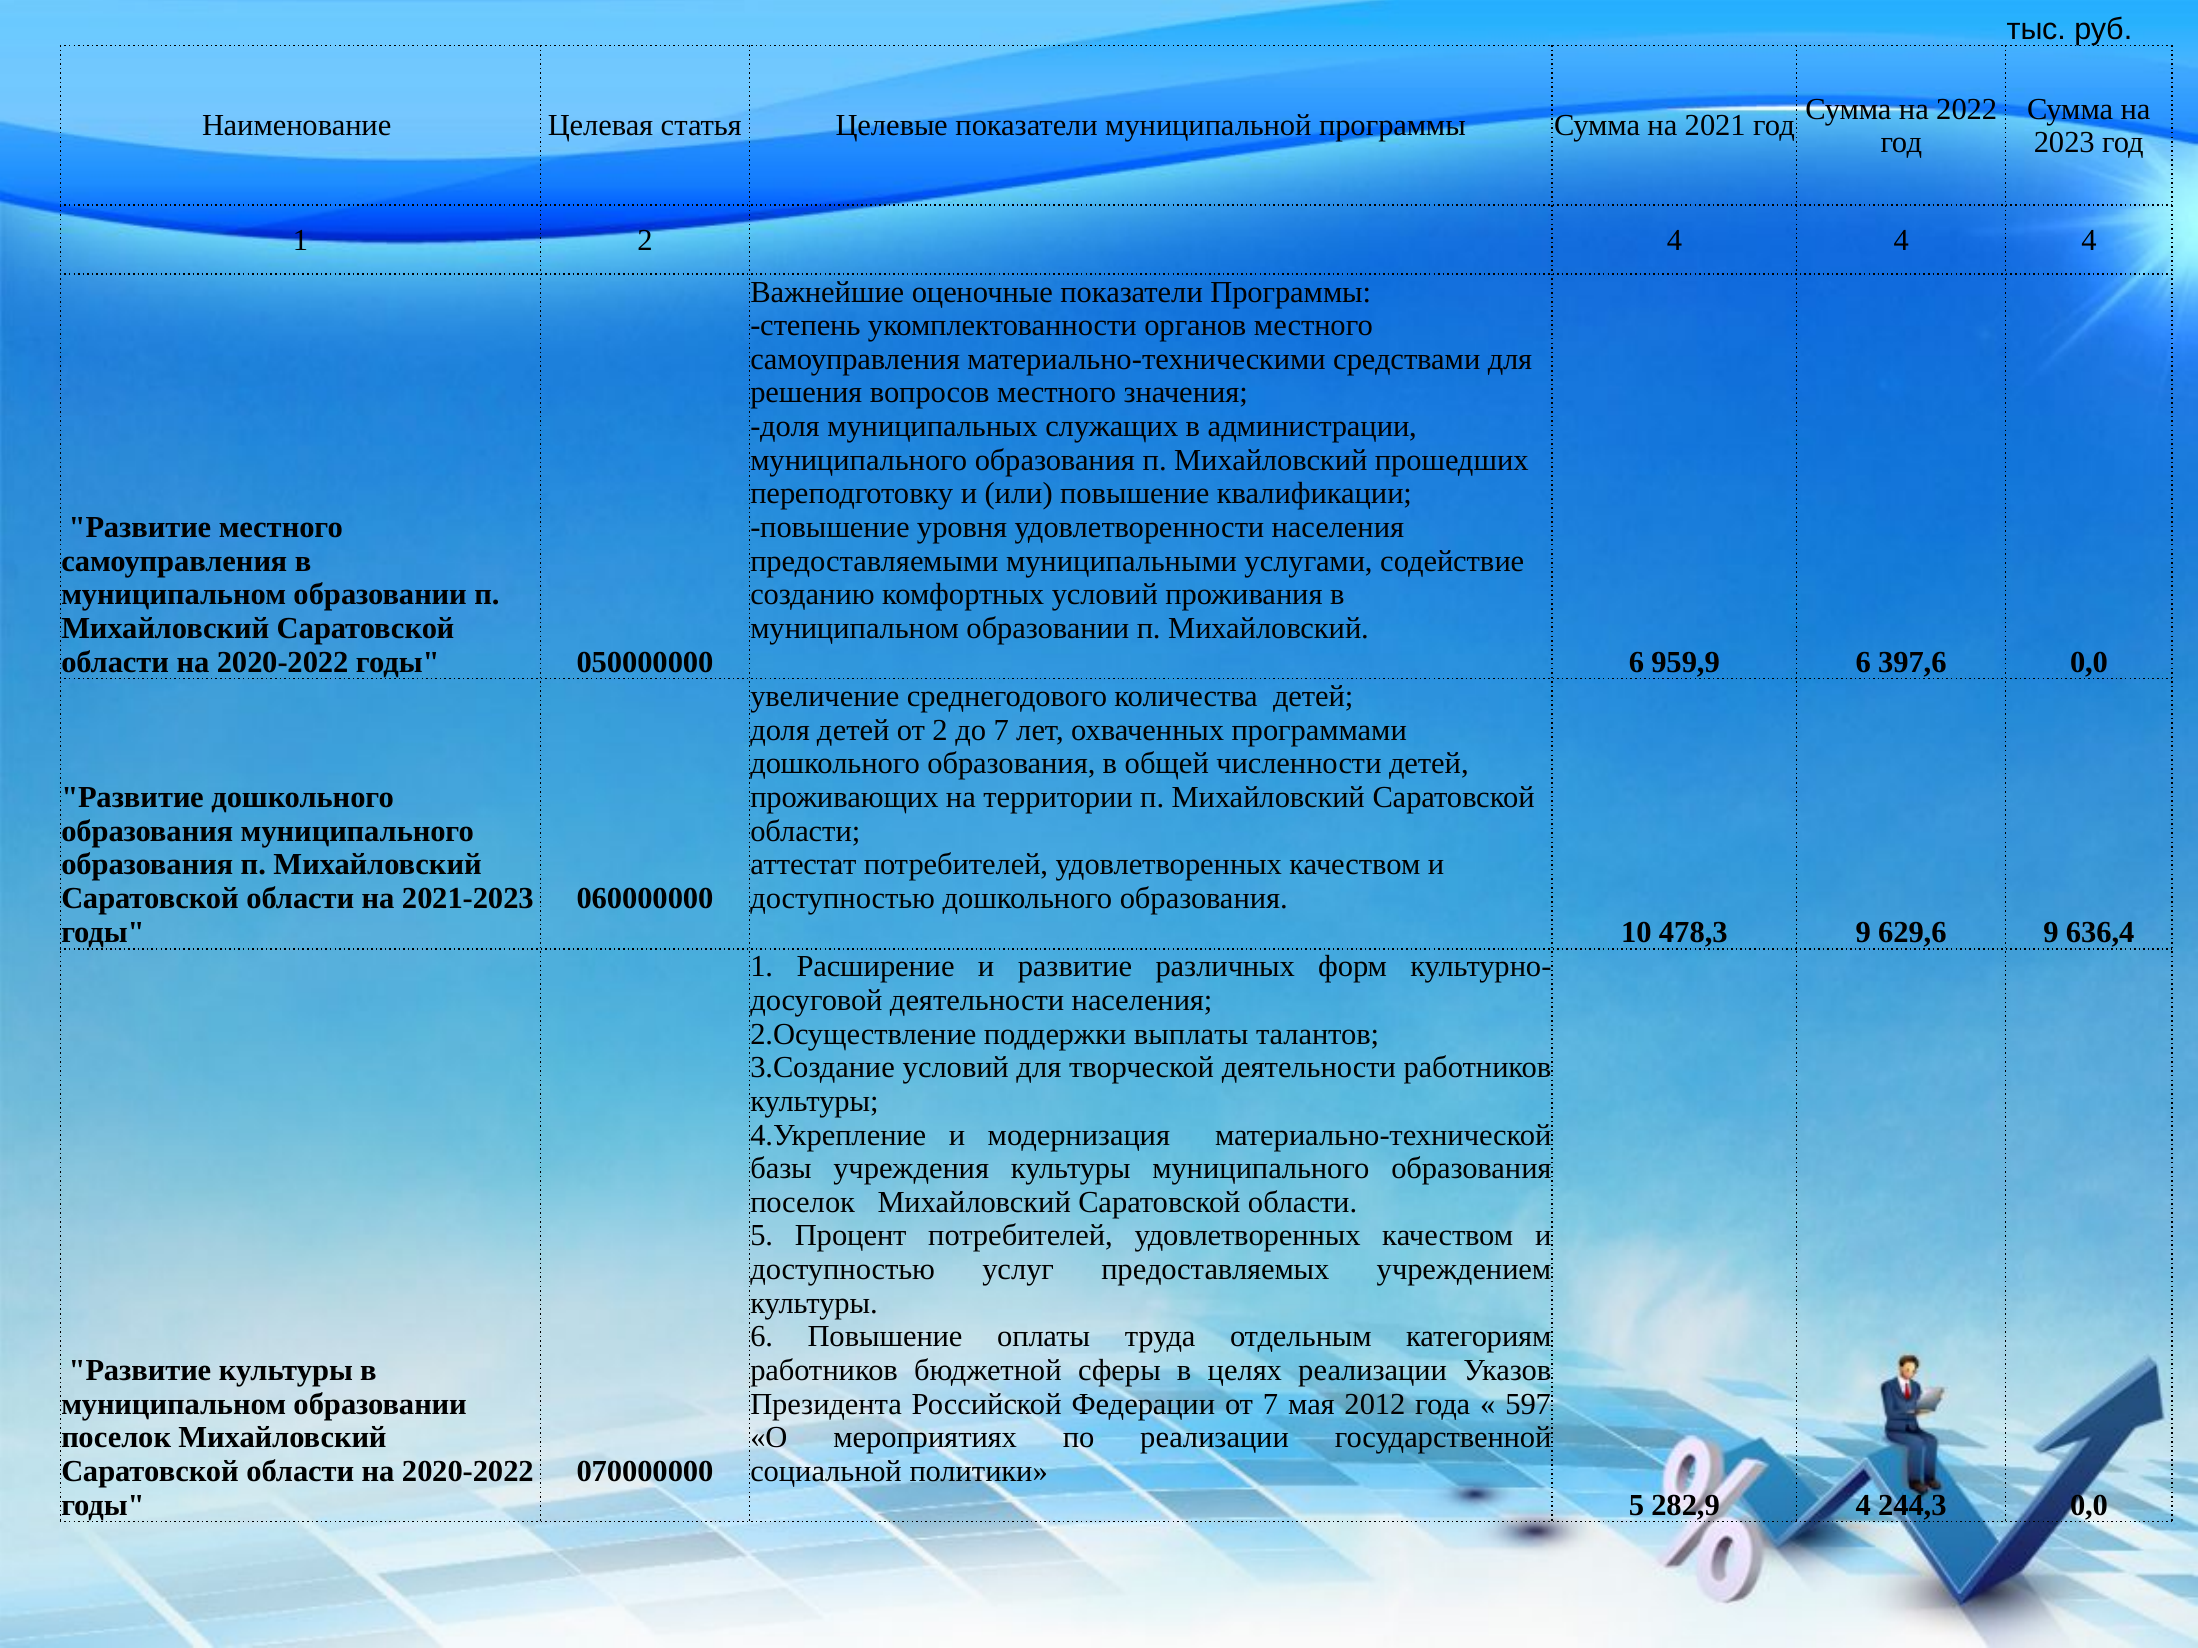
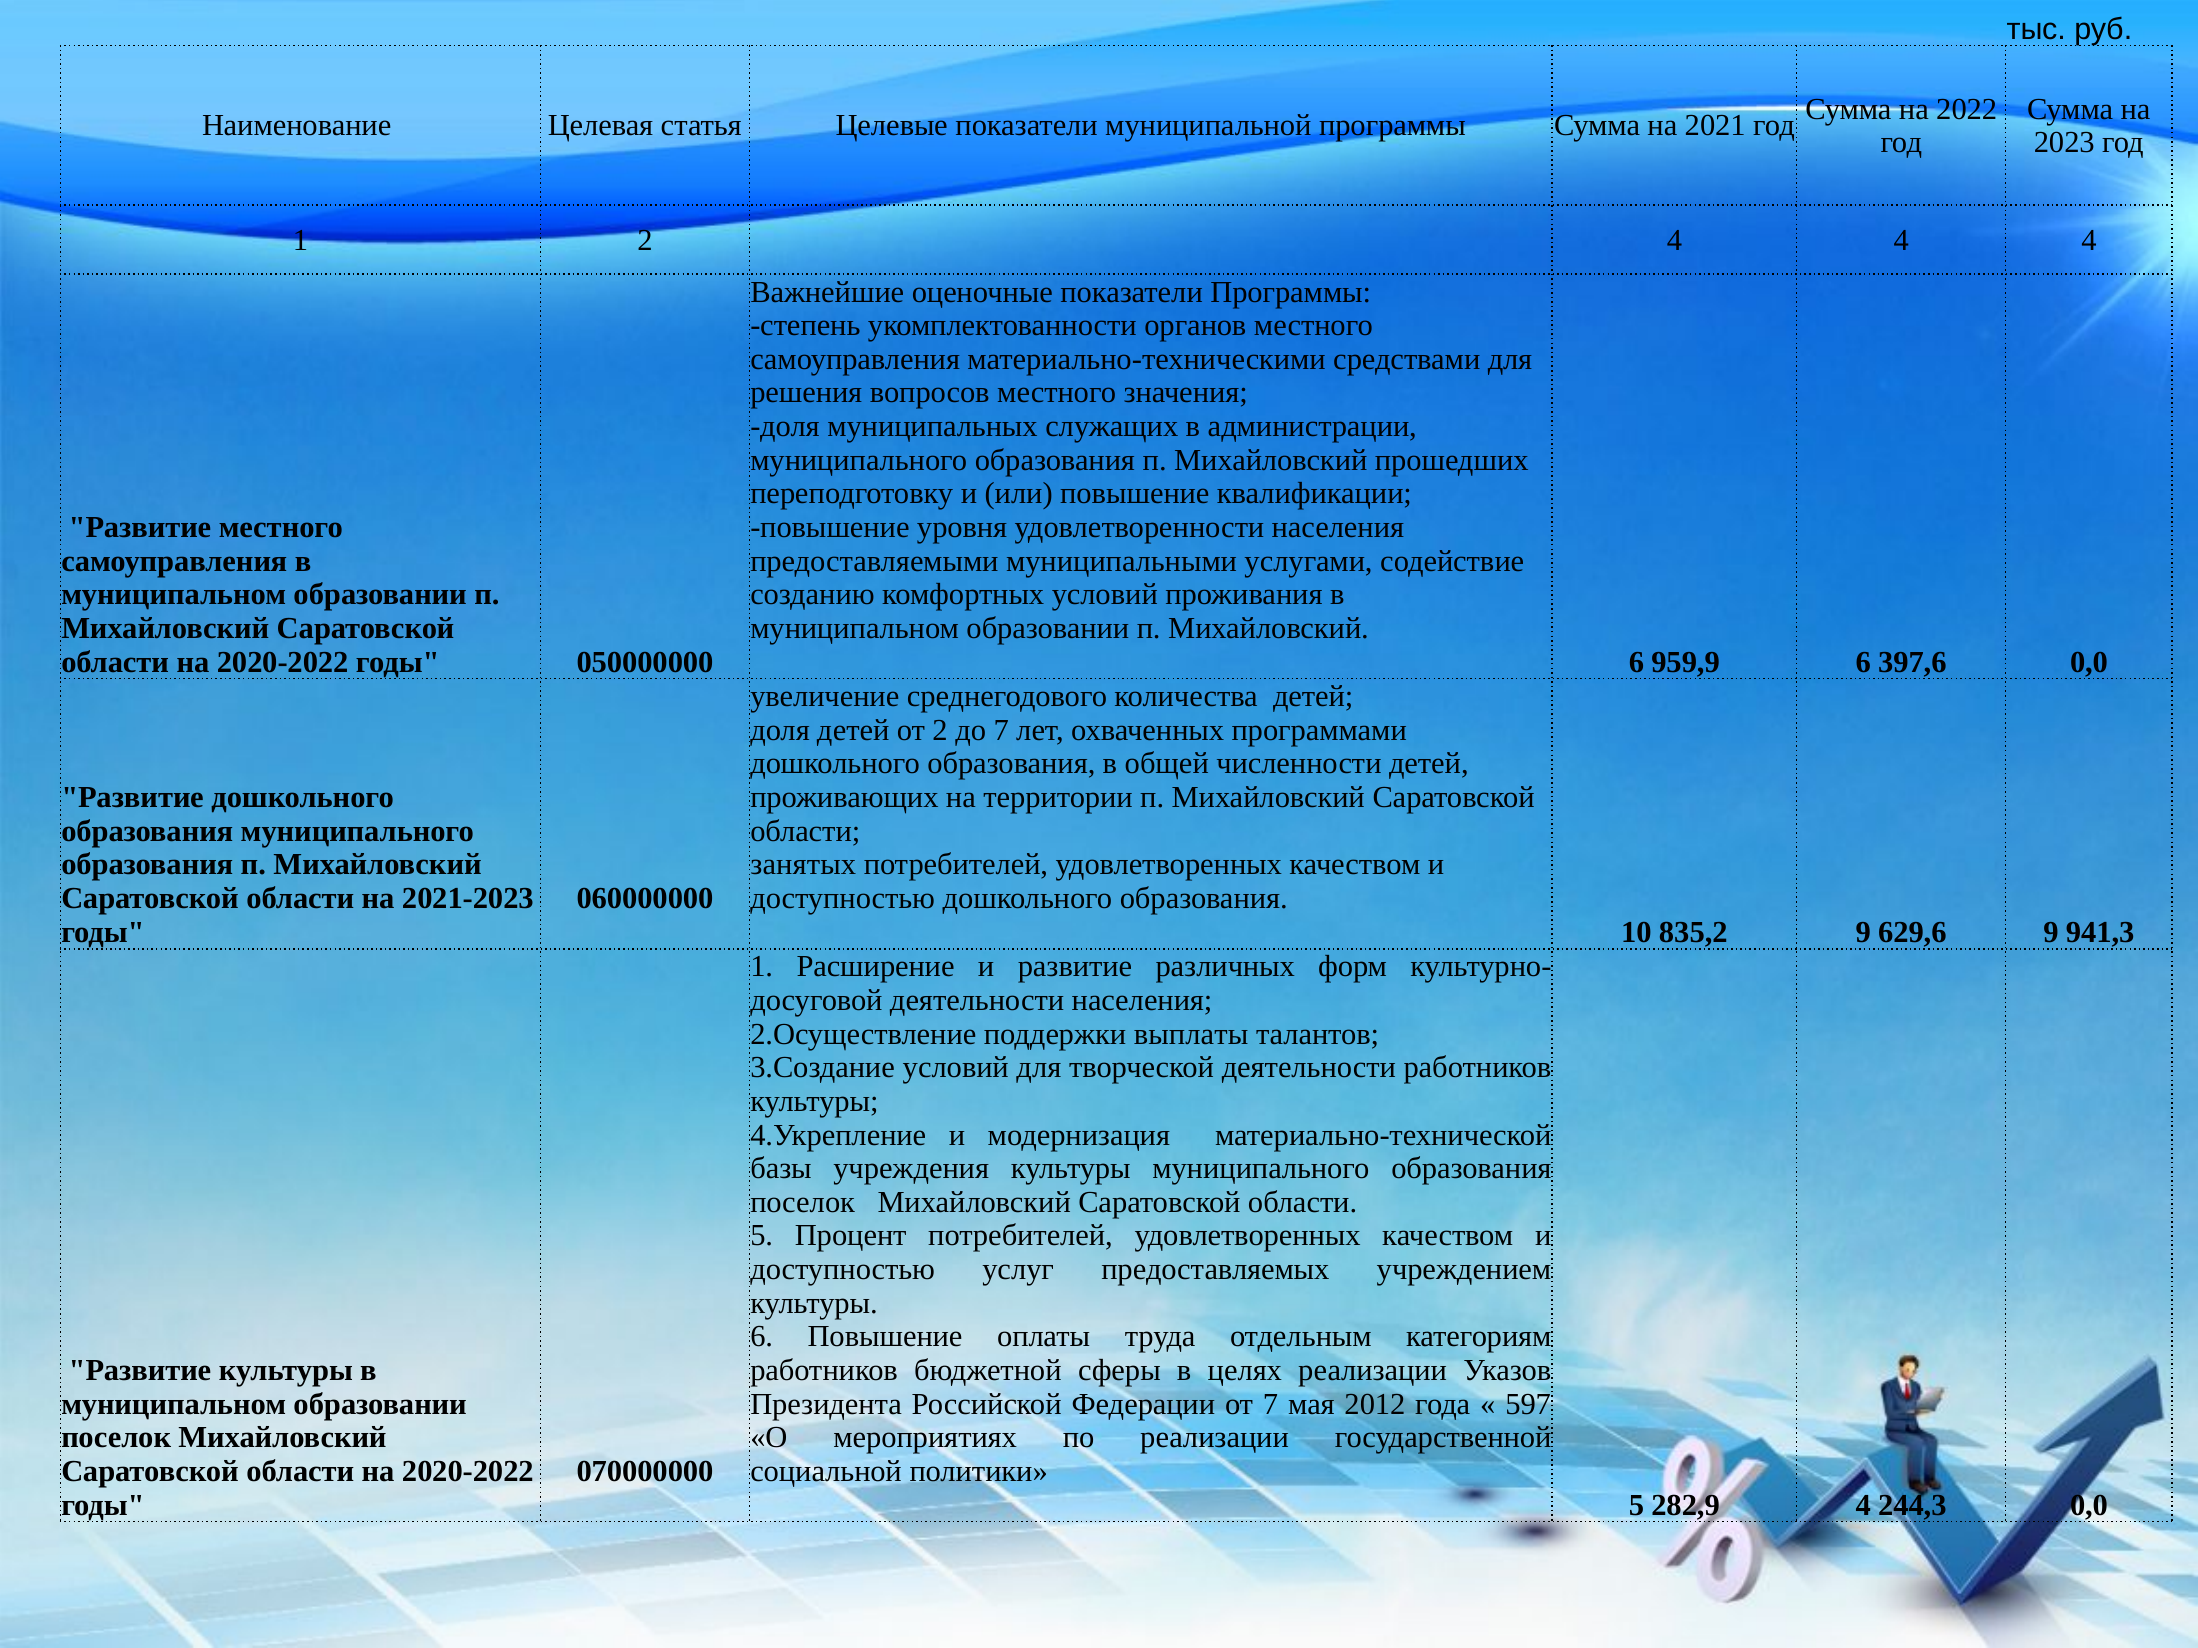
аттестат: аттестат -> занятых (803, 865)
478,3: 478,3 -> 835,2 (1693, 932)
636,4: 636,4 -> 941,3 (2100, 932)
